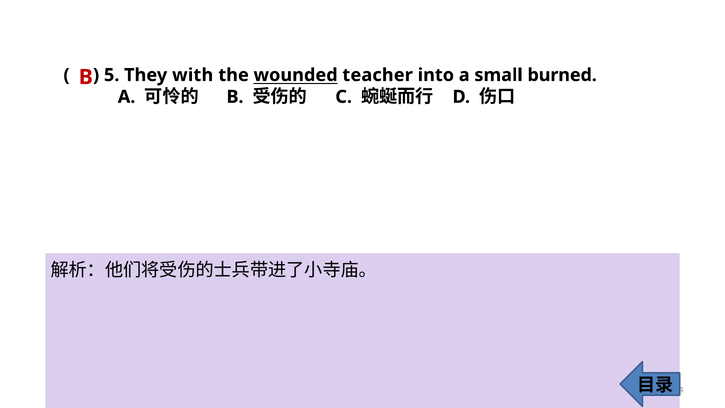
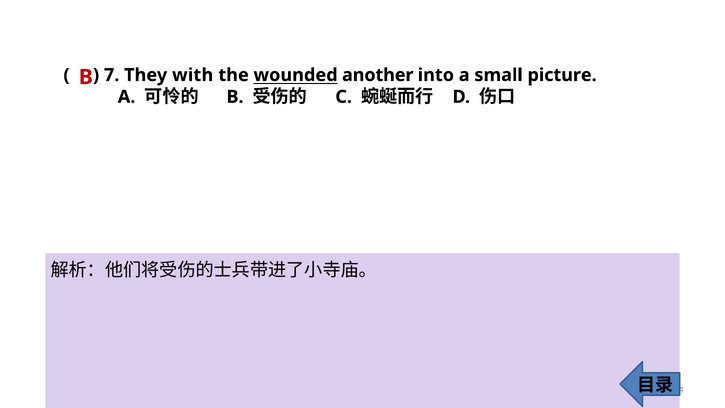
5: 5 -> 7 (112, 75)
teacher: teacher -> another (378, 75)
burned: burned -> picture (562, 75)
